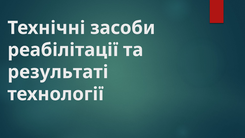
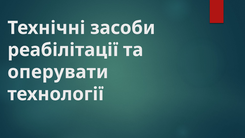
результаті: результаті -> оперувати (58, 72)
